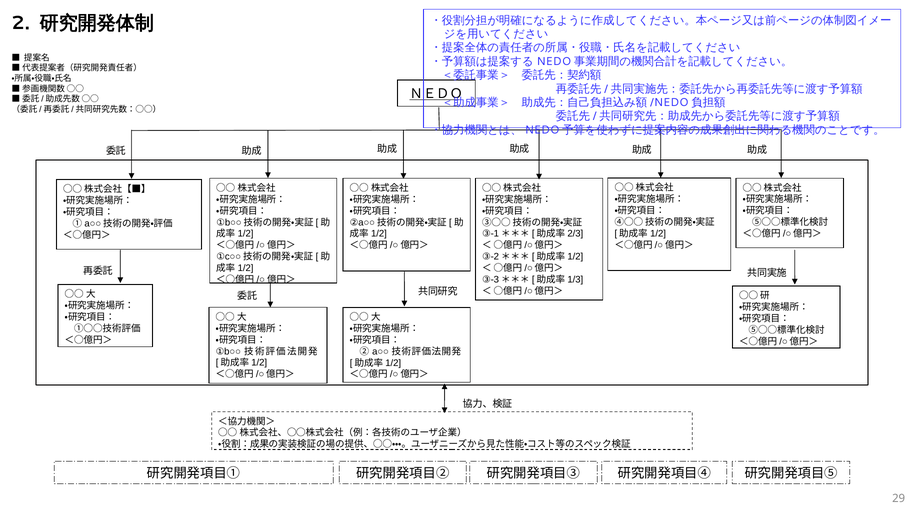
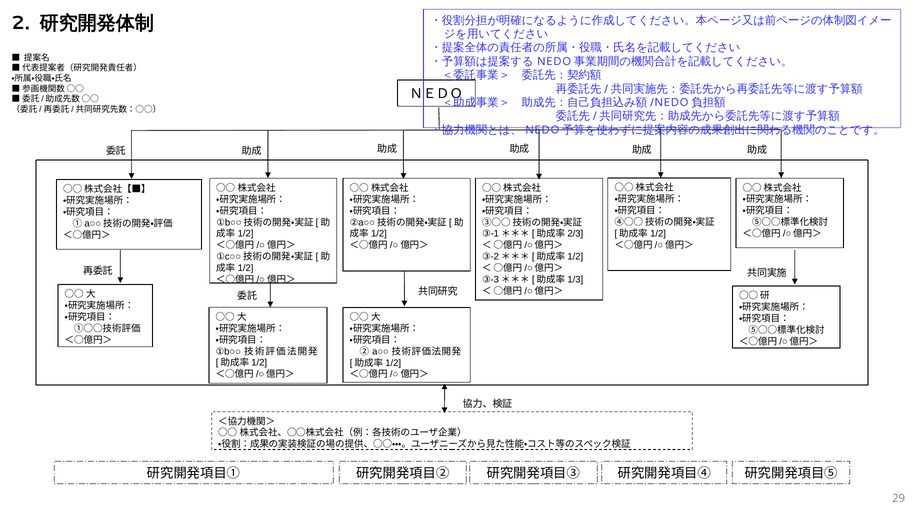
ＮＥＤＯ underline: present -> none (436, 94)
